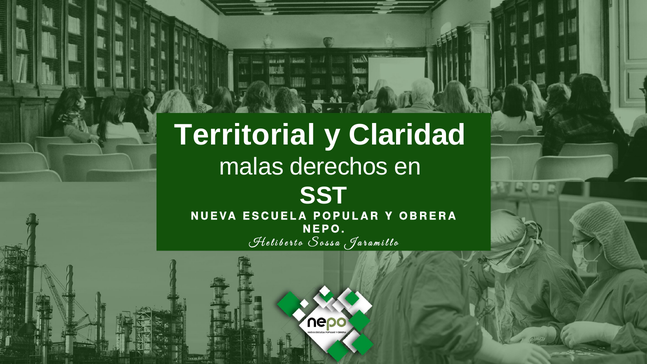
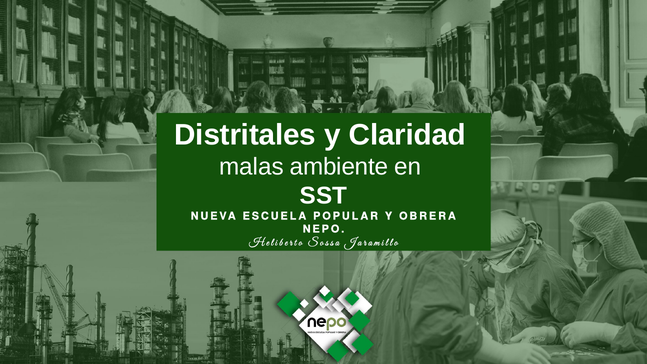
Territorial: Territorial -> Distritales (245, 135)
derechos: derechos -> ambiente (339, 167)
